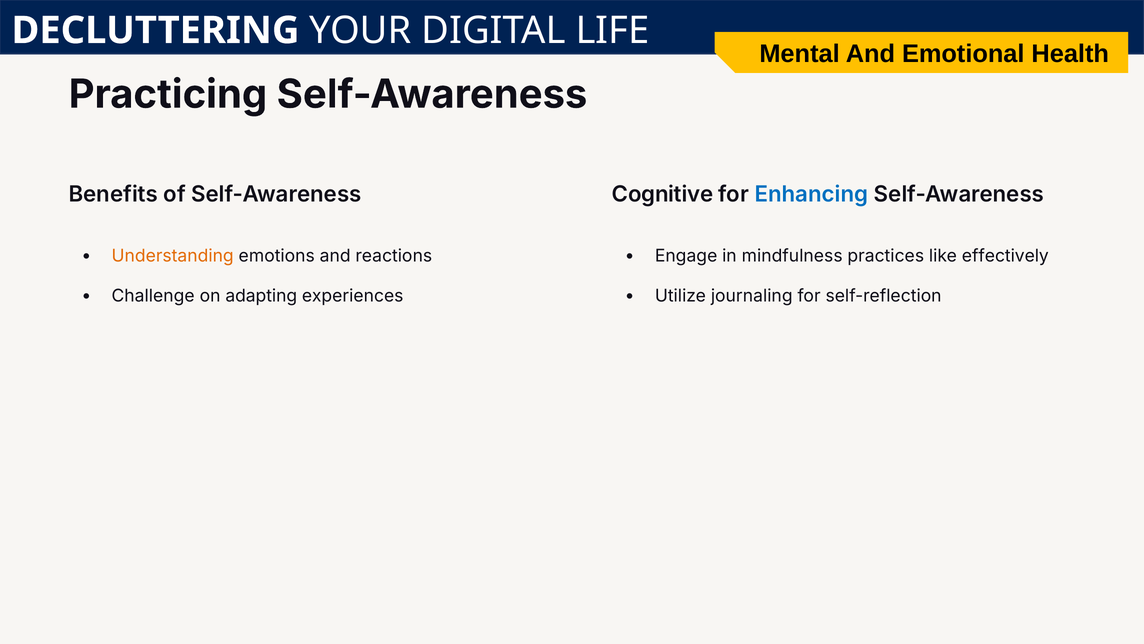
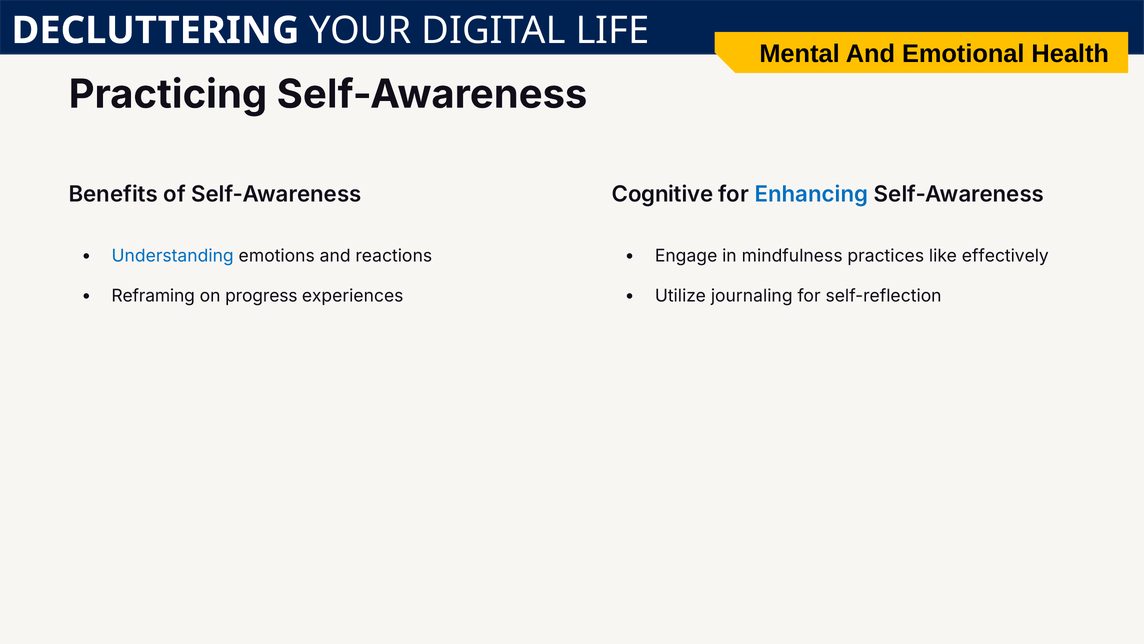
Understanding colour: orange -> blue (173, 256)
Challenge: Challenge -> Reframing (153, 296)
adapting: adapting -> progress (261, 296)
